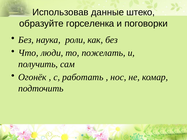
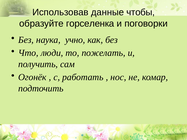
штеко: штеко -> чтобы (141, 12)
роли: роли -> учно (75, 40)
